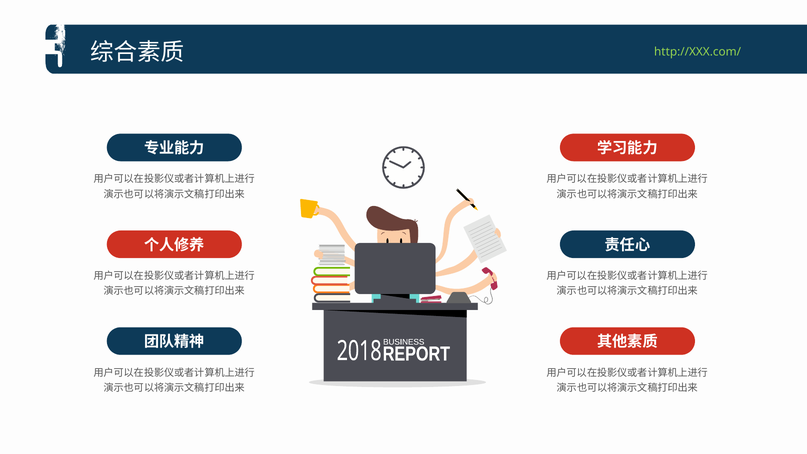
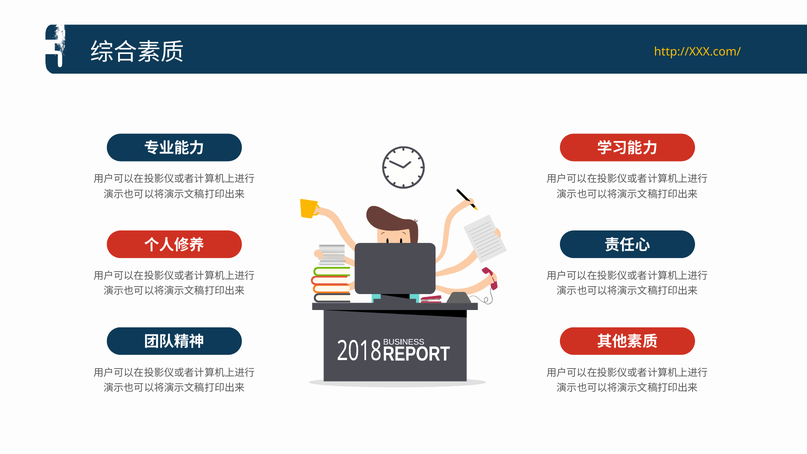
http://XXX.com/ colour: light green -> yellow (698, 52)
